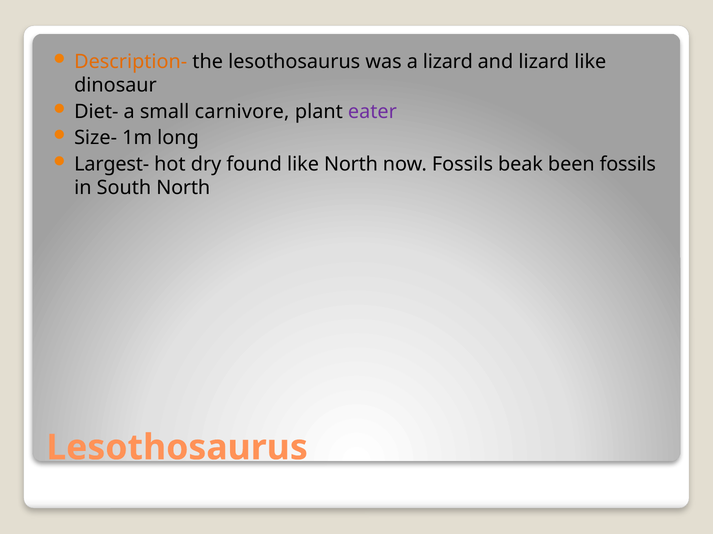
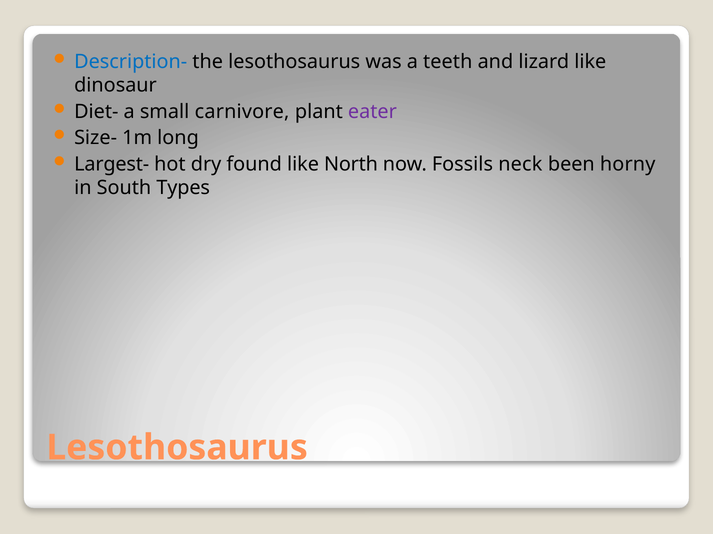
Description- colour: orange -> blue (131, 62)
a lizard: lizard -> teeth (448, 62)
beak: beak -> neck (520, 164)
been fossils: fossils -> horny (628, 164)
South North: North -> Types (183, 188)
